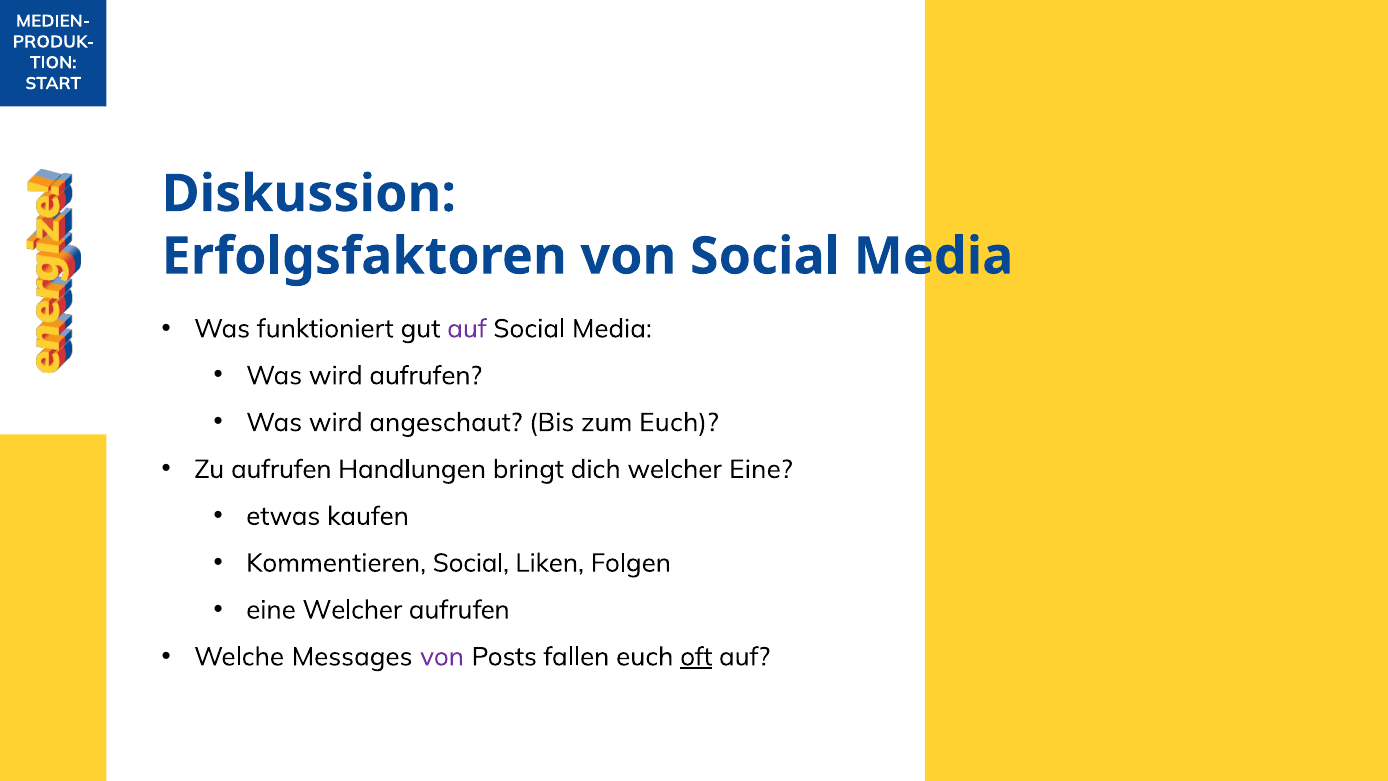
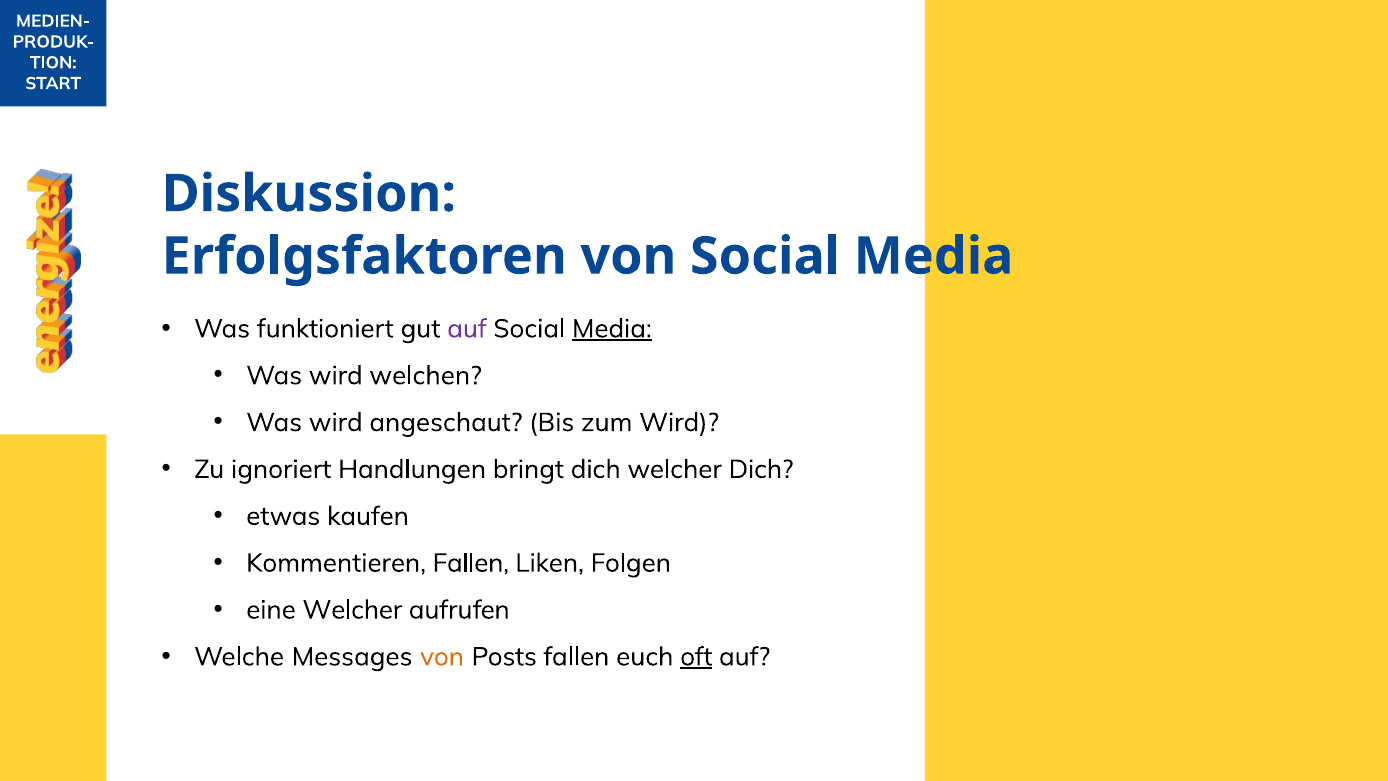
Media underline: none -> present (612, 329)
wird aufrufen: aufrufen -> welchen (426, 376)
zum Euch: Euch -> Wird (679, 422)
Zu aufrufen: aufrufen -> ignoriert (281, 469)
welcher Eine: Eine -> Dich (761, 469)
Kommentieren Social: Social -> Fallen (471, 563)
von colour: purple -> orange (442, 657)
